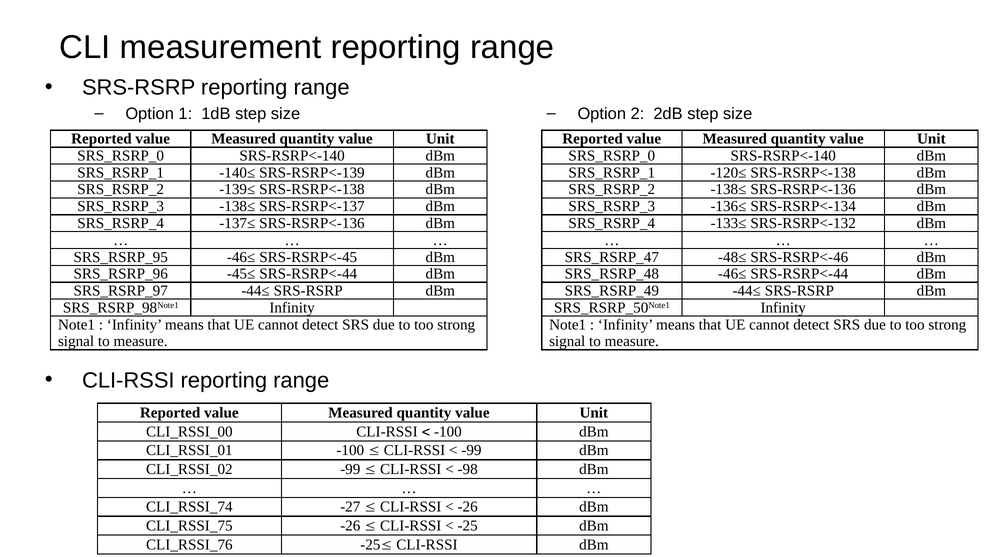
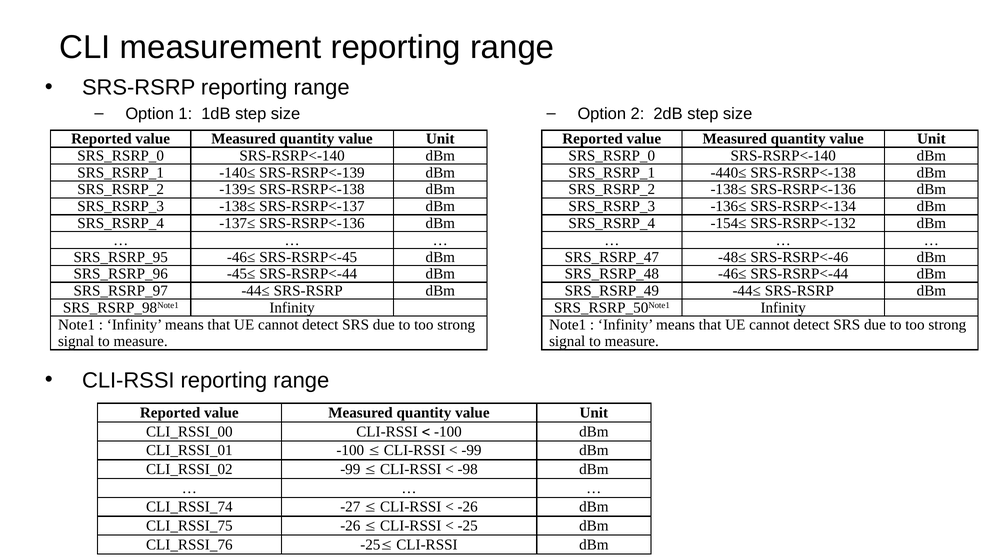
-120≤: -120≤ -> -440≤ (728, 173)
-133≤: -133≤ -> -154≤ (728, 223)
